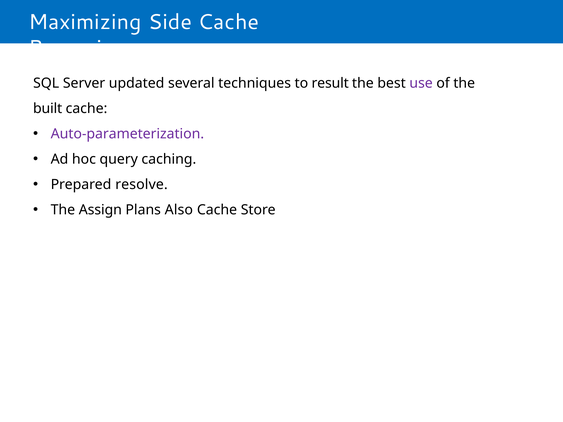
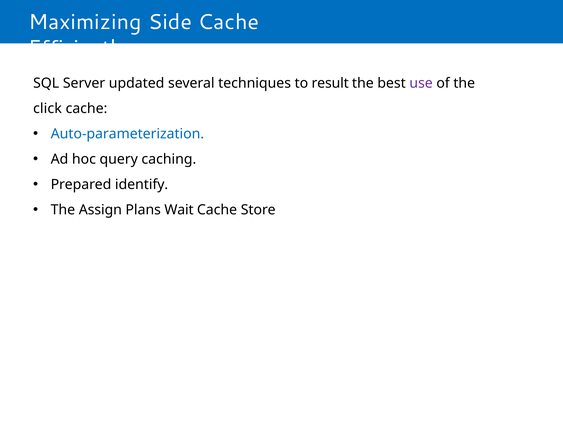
Removing: Removing -> Efficiently (78, 48)
built: built -> click (47, 109)
Auto-parameterization colour: purple -> blue (127, 134)
resolve: resolve -> identify (142, 185)
Also: Also -> Wait (179, 210)
